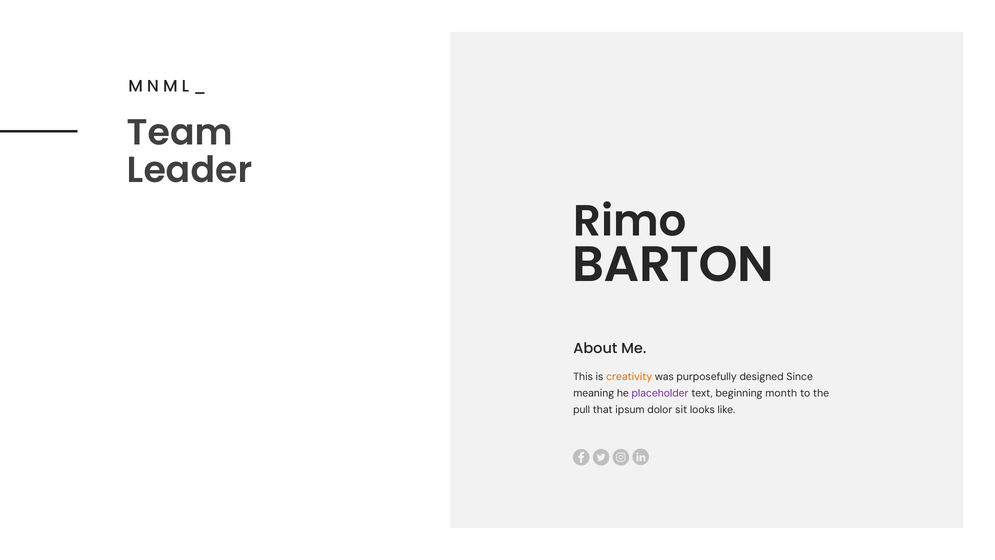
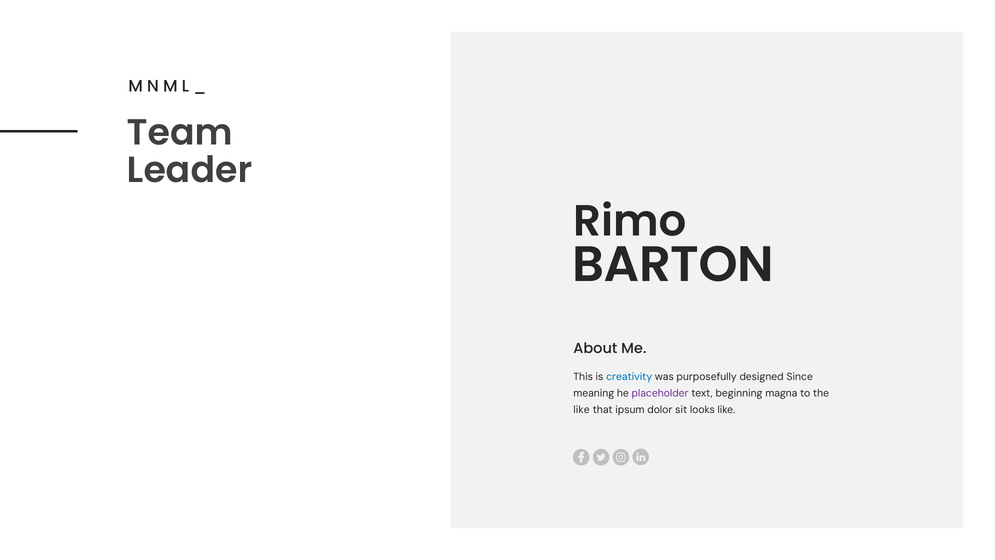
creativity colour: orange -> blue (629, 376)
month: month -> magna (781, 393)
pull: pull -> like (582, 410)
